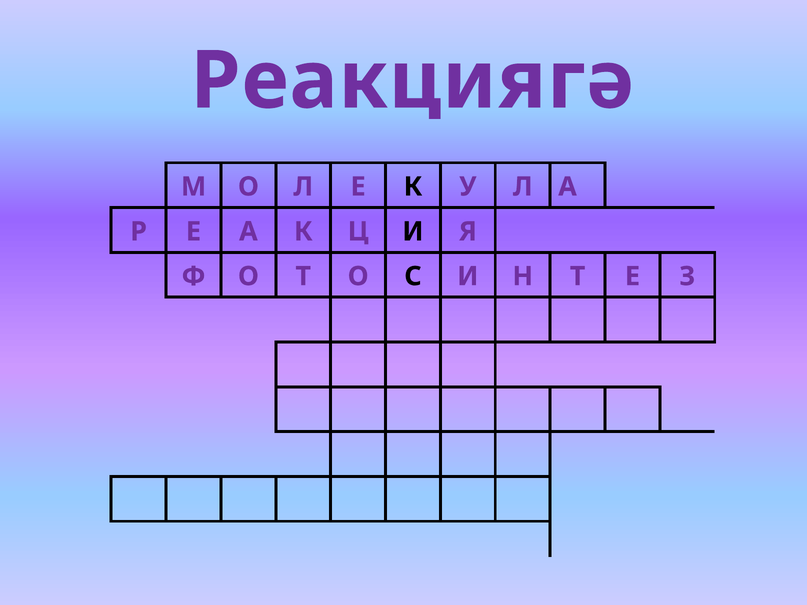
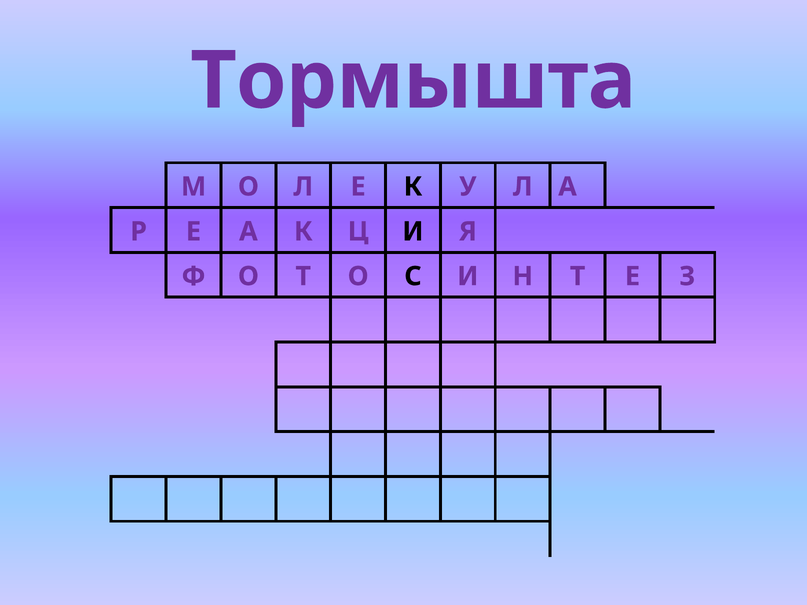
Реакциягә: Реакциягә -> Тормышта (413, 81)
